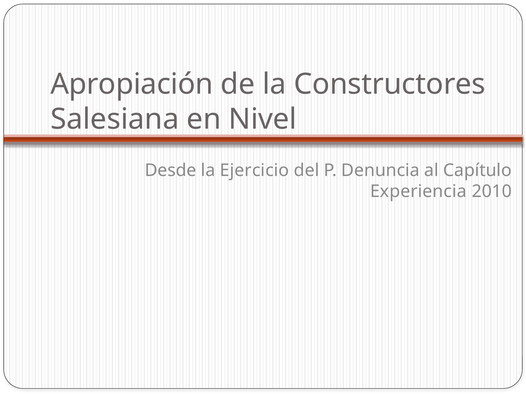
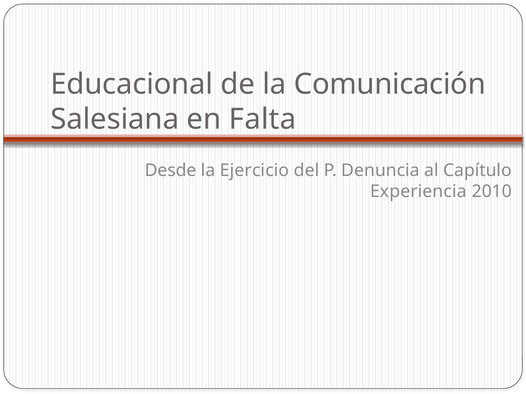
Apropiación: Apropiación -> Educacional (132, 84)
Constructores: Constructores -> Comunicación (390, 84)
Nivel: Nivel -> Falta (263, 119)
